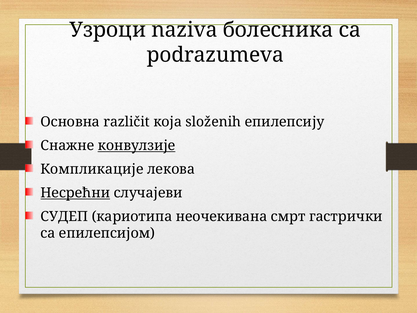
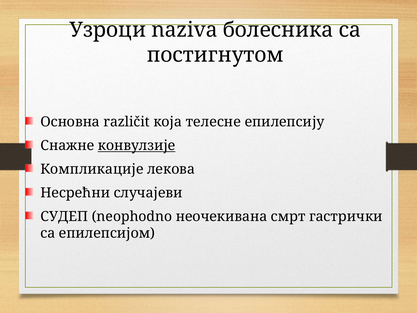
podrazumeva: podrazumeva -> постигнутом (215, 55)
složenih: složenih -> телесне (213, 122)
Несрећни underline: present -> none (75, 193)
кариотипа: кариотипа -> neophodno (132, 216)
